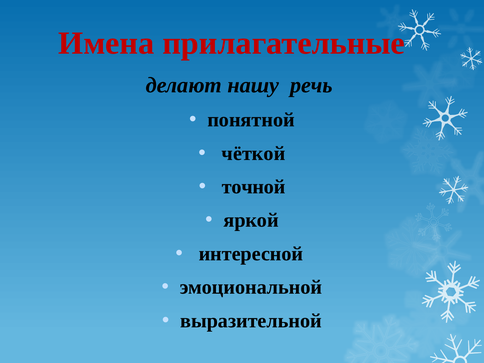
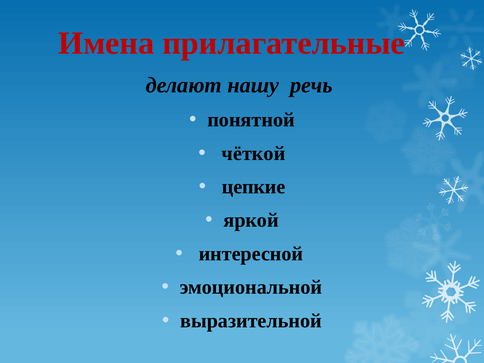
точной: точной -> цепкие (254, 187)
